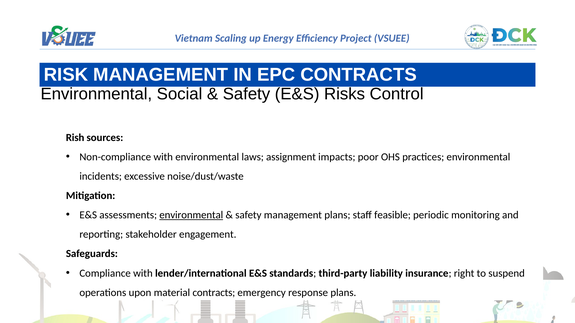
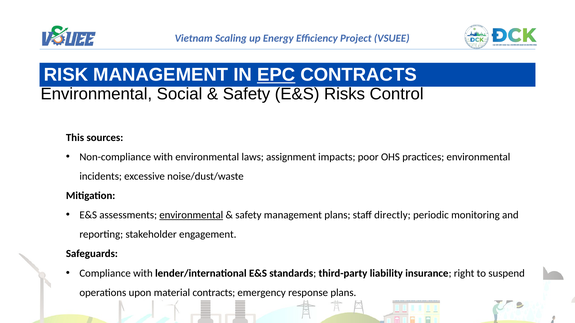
EPC underline: none -> present (276, 75)
Rish: Rish -> This (75, 138)
feasible: feasible -> directly (392, 215)
